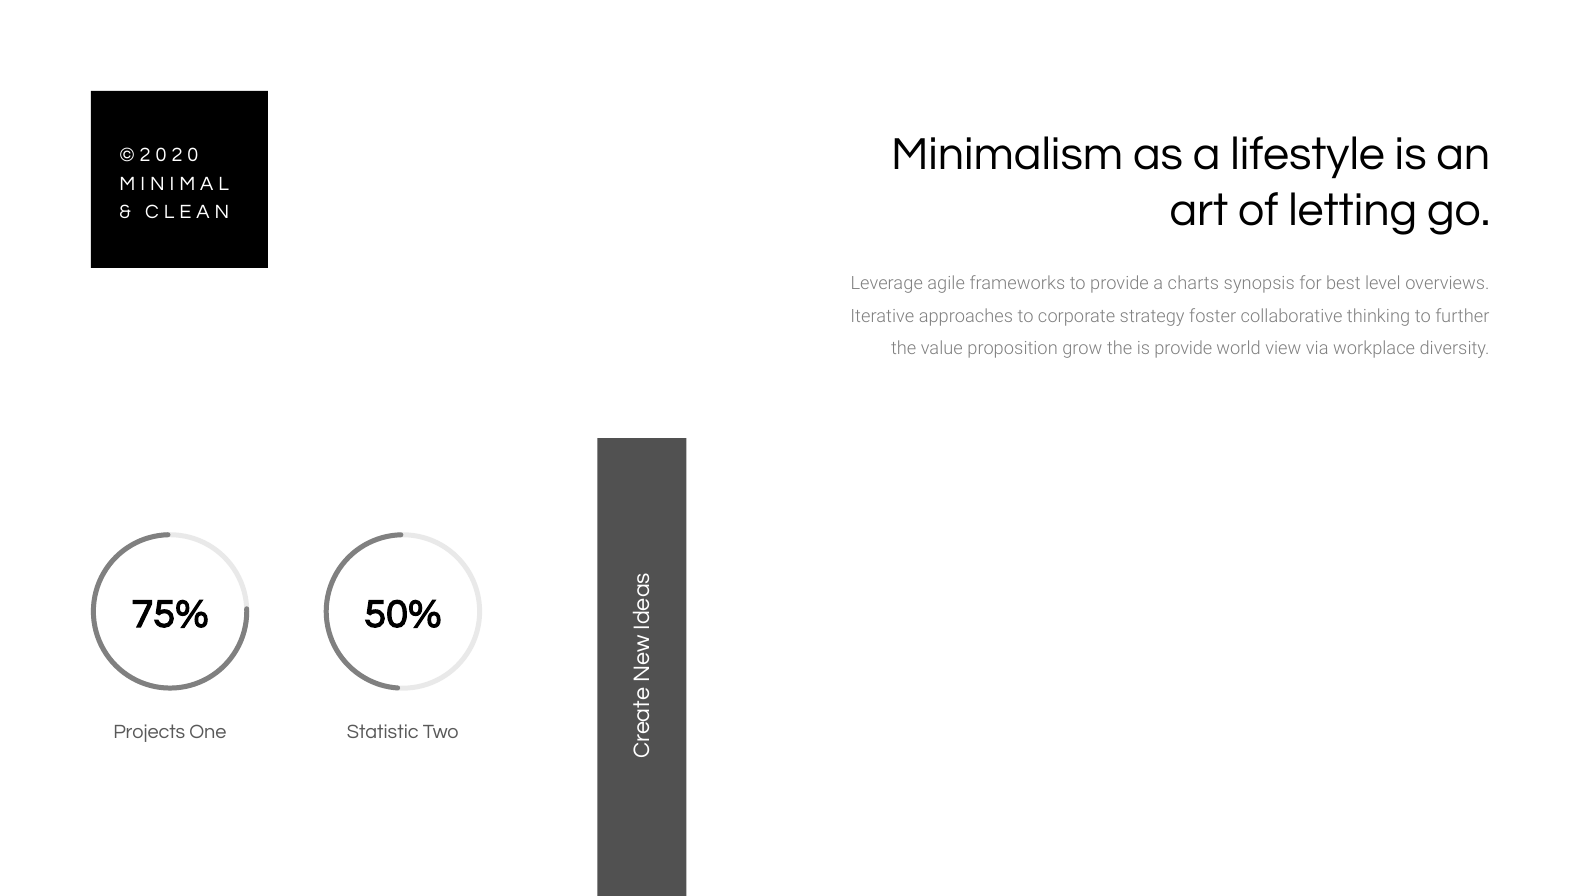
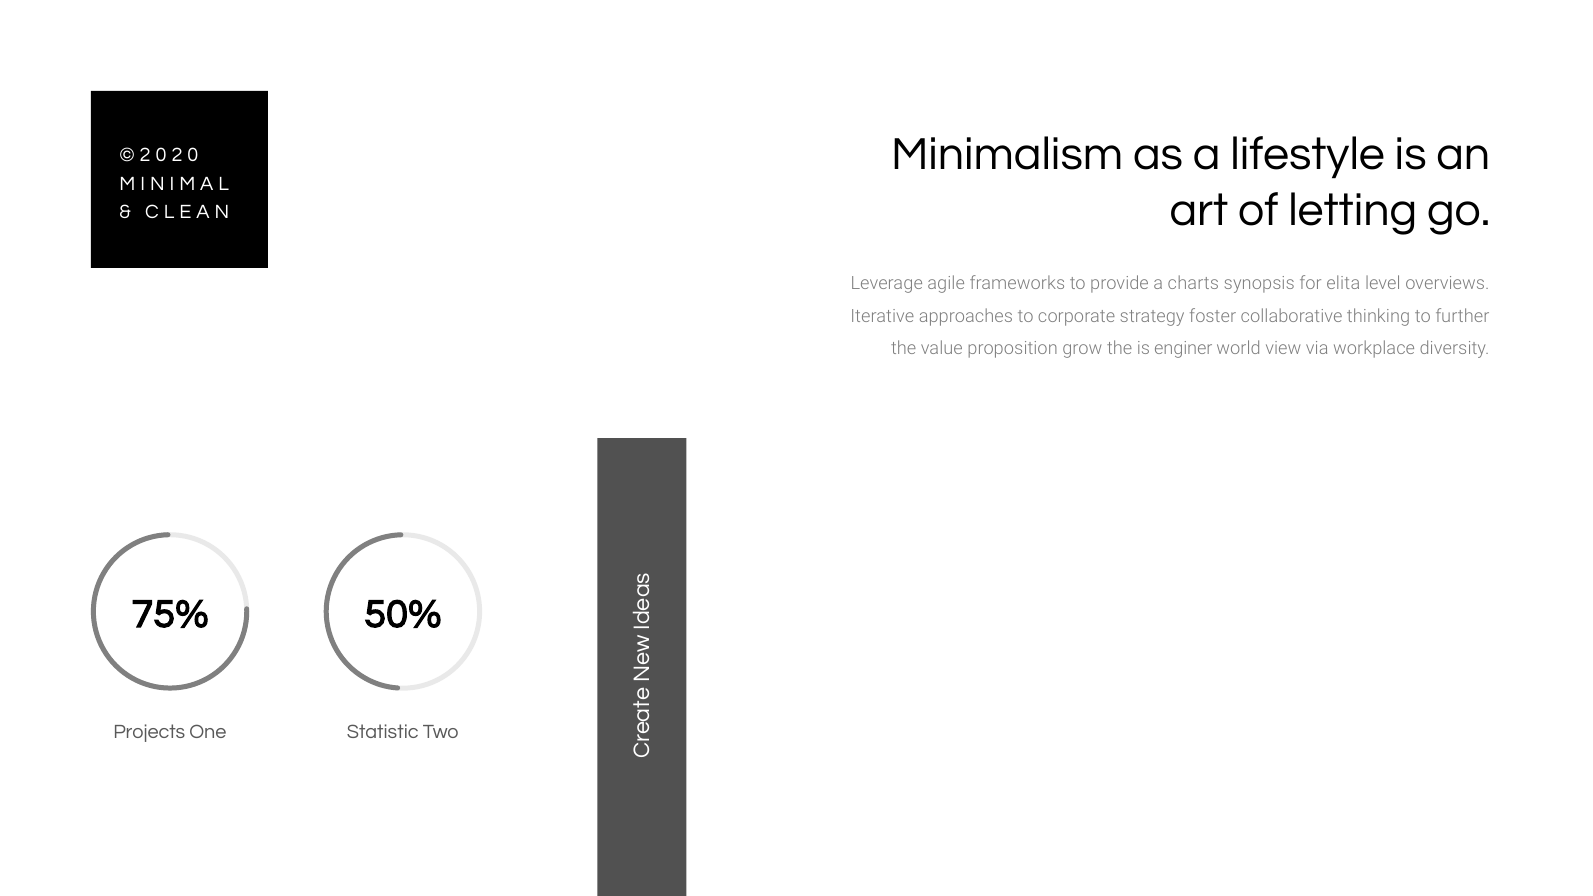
best: best -> elita (1343, 283)
is provide: provide -> enginer (1183, 349)
